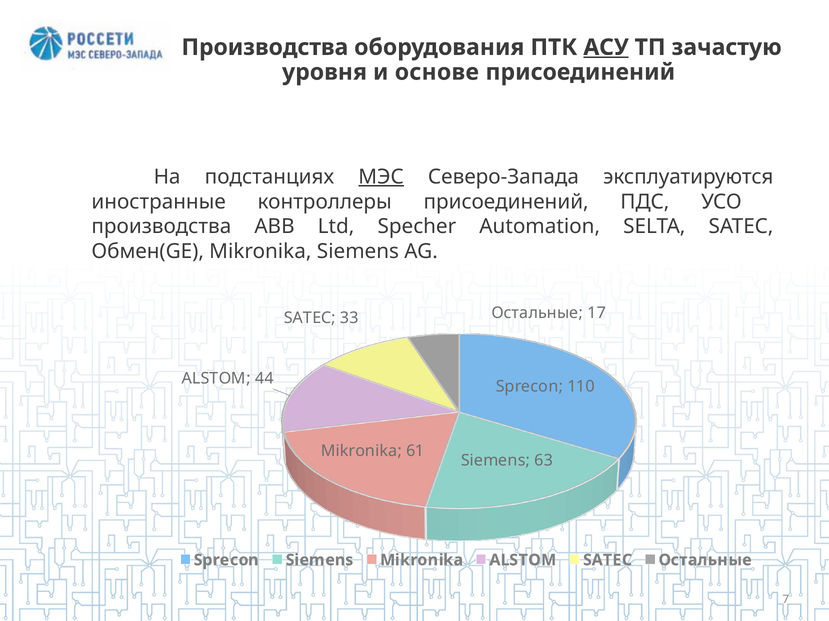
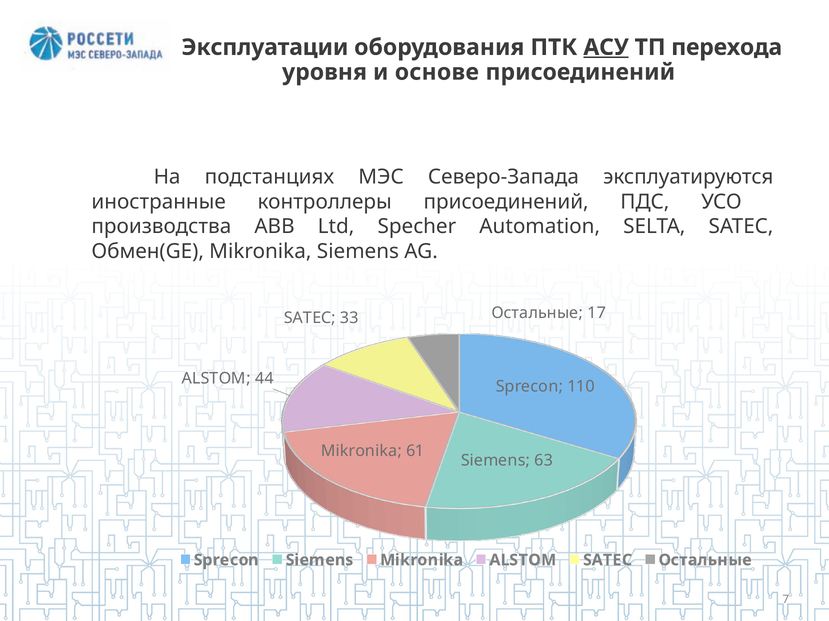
Производства: Производства -> Эксплуатации (265, 47)
зачастую: зачастую -> перехода (727, 47)
МЭС underline: present -> none (381, 177)
